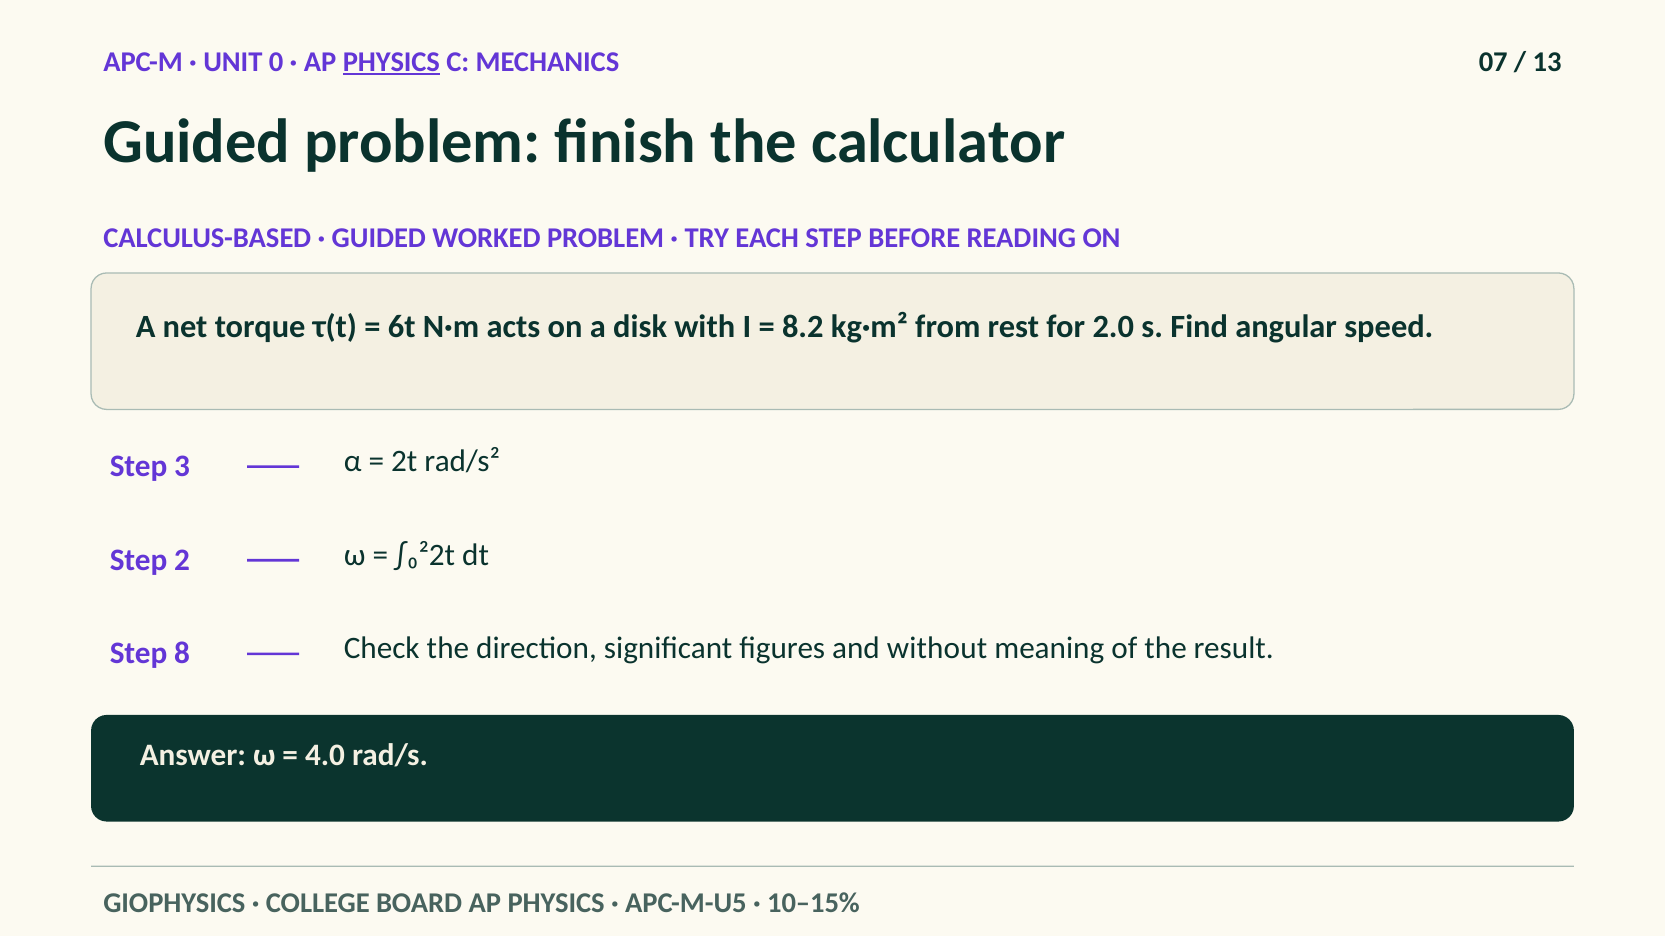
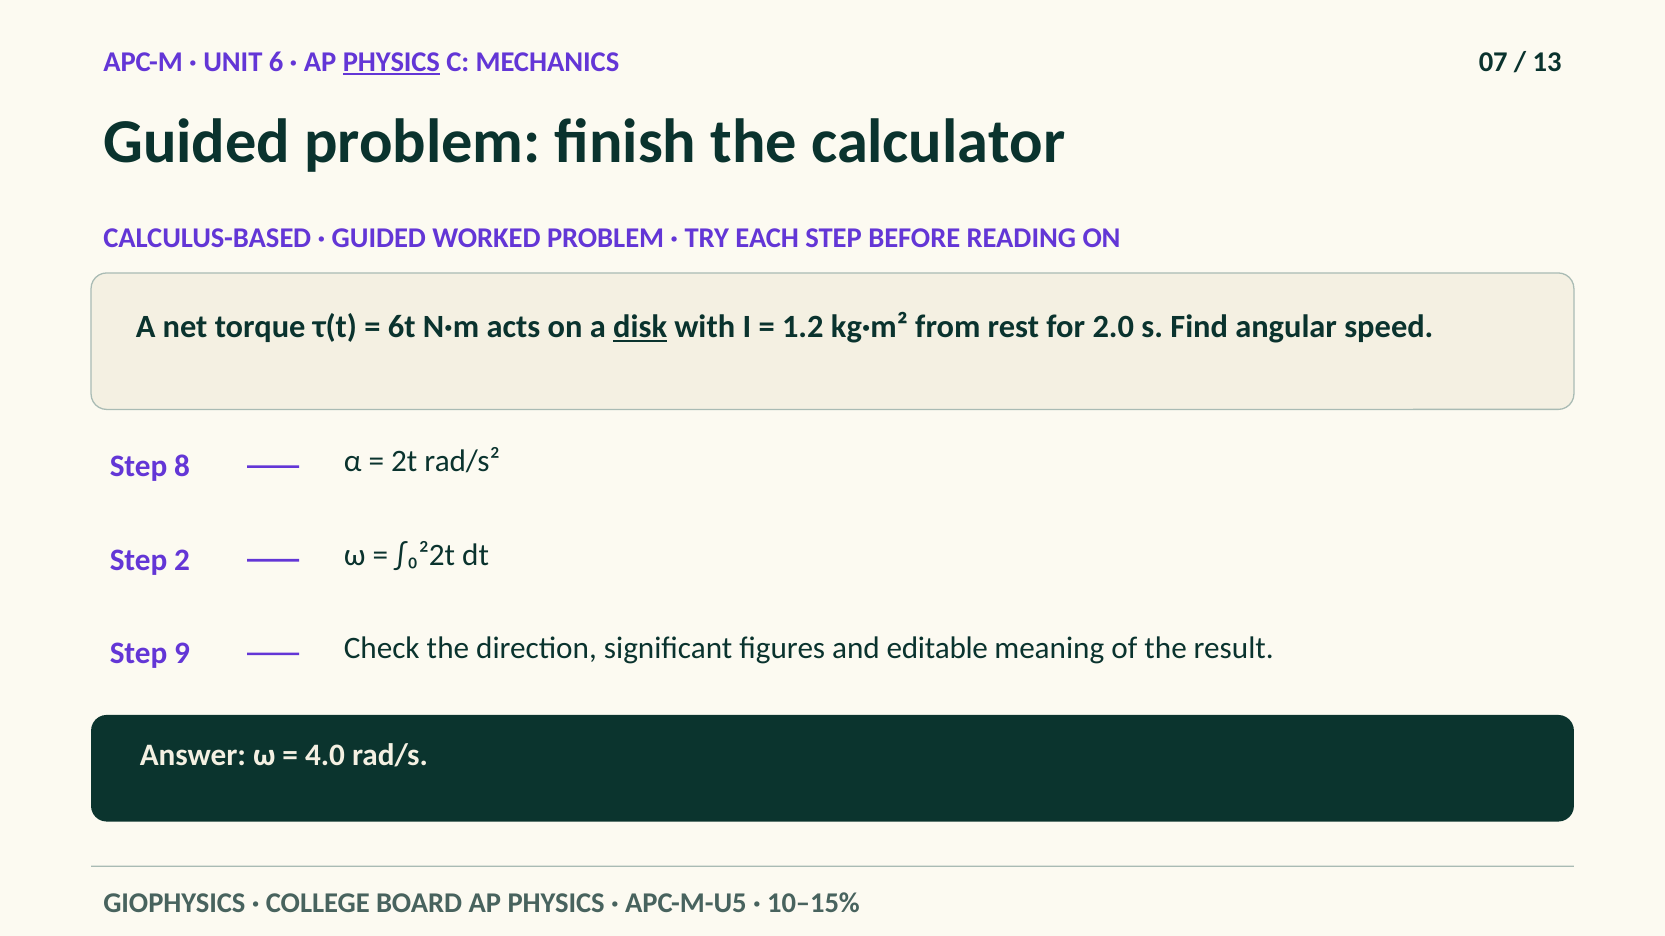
0: 0 -> 6 (276, 62)
disk underline: none -> present (640, 327)
8.2: 8.2 -> 1.2 (803, 327)
3: 3 -> 8 (182, 467)
8: 8 -> 9 (182, 654)
without: without -> editable (937, 649)
